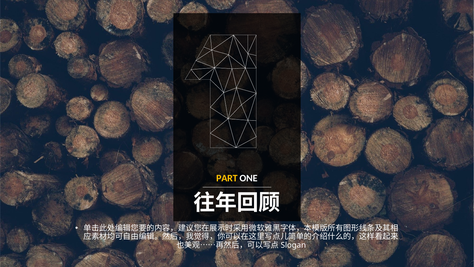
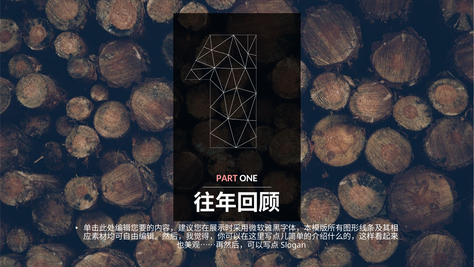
PART colour: yellow -> pink (227, 178)
